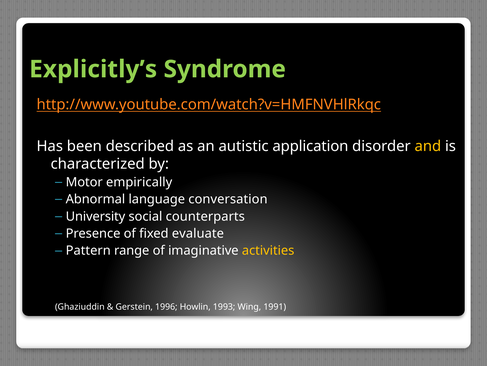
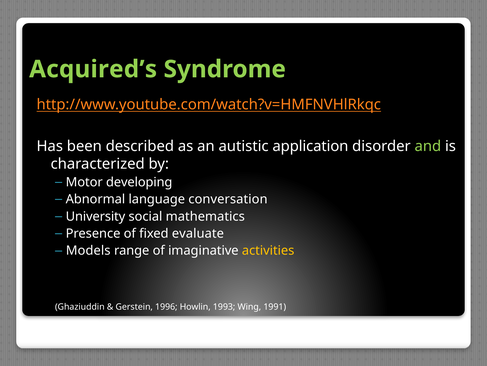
Explicitly’s: Explicitly’s -> Acquired’s (93, 69)
and colour: yellow -> light green (428, 146)
empirically: empirically -> developing (139, 182)
counterparts: counterparts -> mathematics (205, 216)
Pattern: Pattern -> Models (88, 250)
